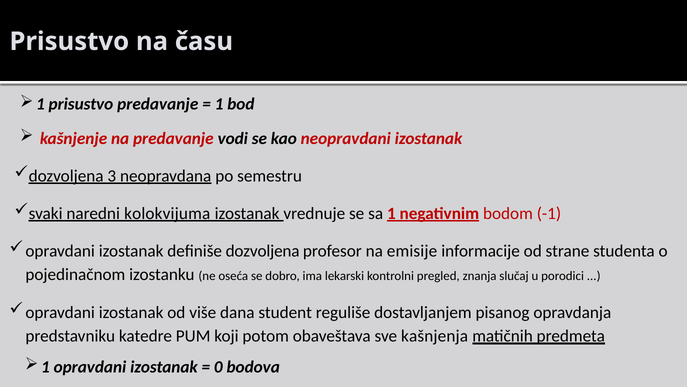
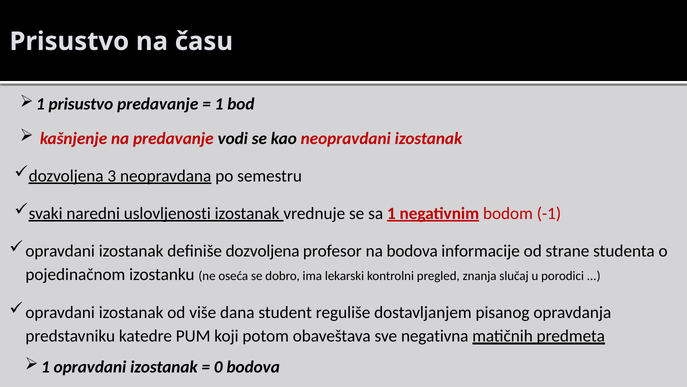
kolokvijuma: kolokvijuma -> uslovljenosti (167, 213)
na emisije: emisije -> bodova (412, 251)
kašnjenja: kašnjenja -> negativna (435, 336)
